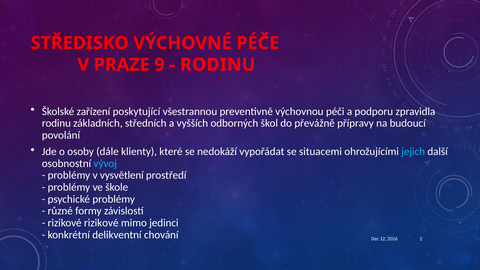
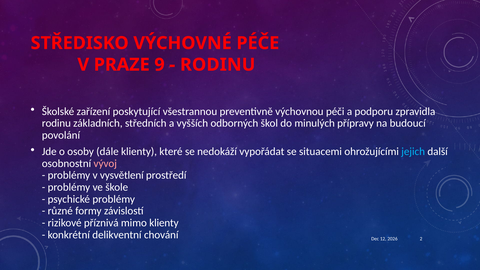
převážně: převážně -> minulých (315, 123)
vývoj colour: light blue -> pink (105, 163)
rizikové rizikové: rizikové -> příznivá (101, 223)
mimo jedinci: jedinci -> klienty (164, 223)
